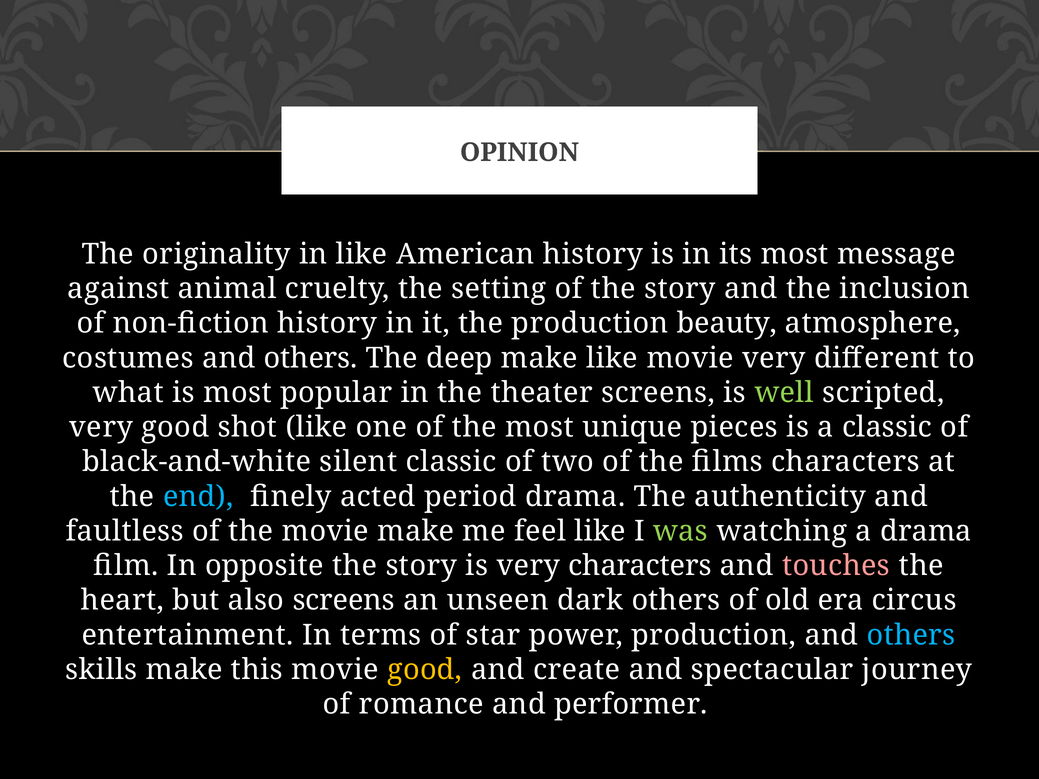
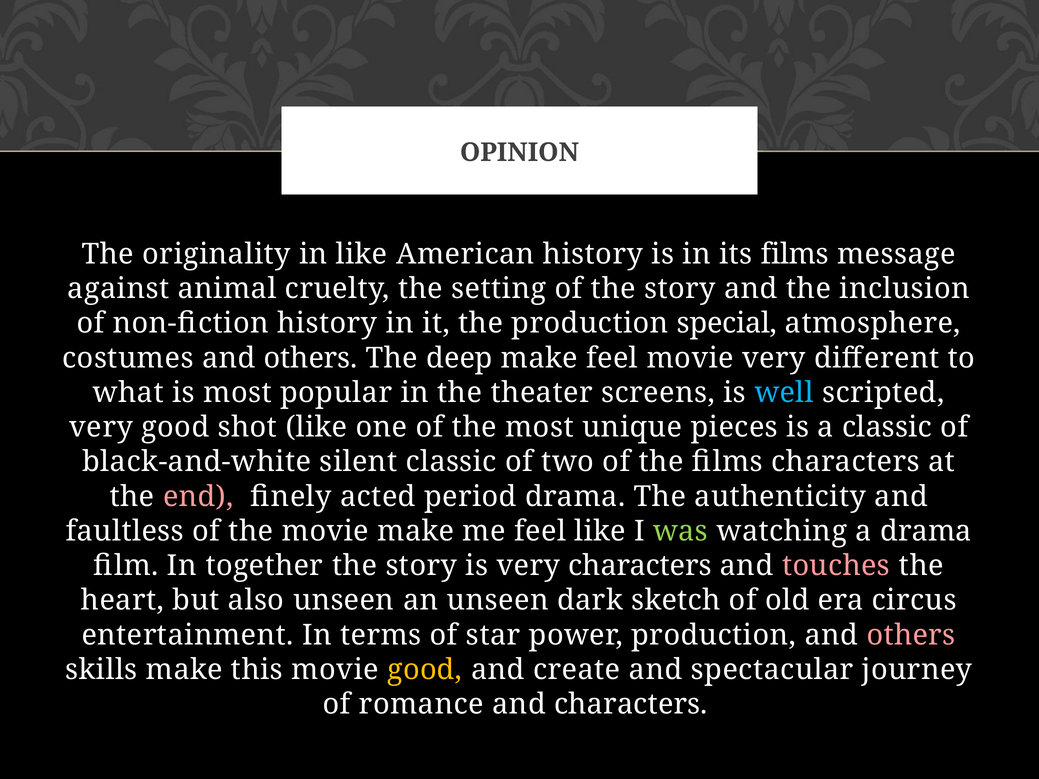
its most: most -> films (795, 254)
beauty: beauty -> special (727, 323)
make like: like -> feel (612, 358)
well colour: light green -> light blue (784, 393)
end colour: light blue -> pink (198, 497)
opposite: opposite -> together (264, 566)
also screens: screens -> unseen (343, 601)
dark others: others -> sketch (676, 601)
others colour: light blue -> pink (911, 635)
and performer: performer -> characters (631, 705)
